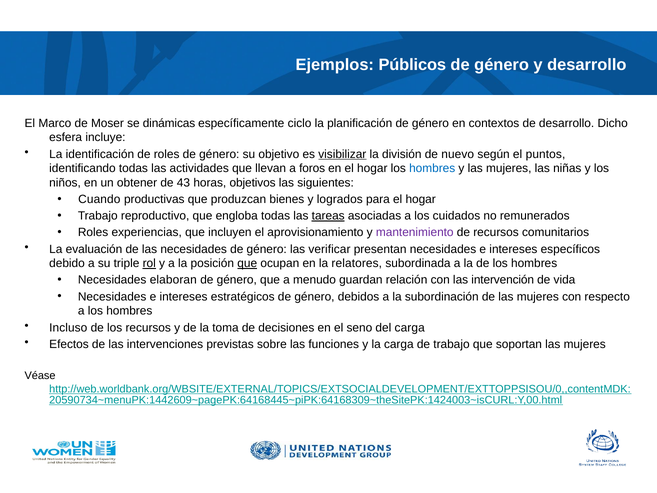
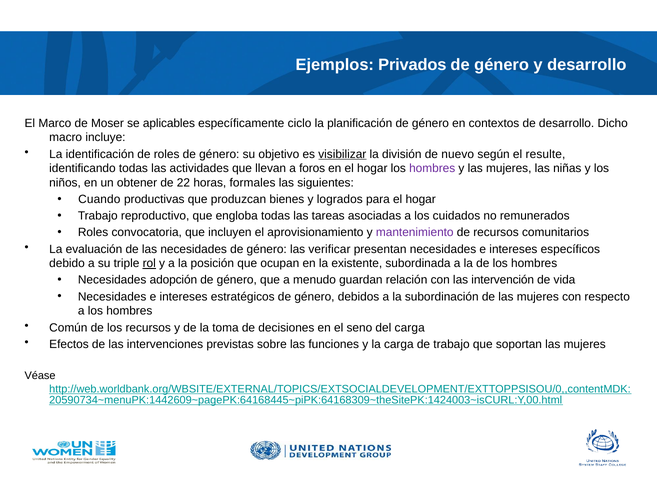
Públicos: Públicos -> Privados (412, 65)
dinámicas: dinámicas -> aplicables (169, 123)
esfera: esfera -> macro (66, 137)
puntos: puntos -> resulte (545, 154)
hombres colour: blue -> purple (432, 168)
43: 43 -> 22 (183, 183)
objetivos: objetivos -> formales (253, 183)
tareas underline: present -> none (328, 216)
experiencias: experiencias -> convocatoria (147, 232)
que underline: present -> none (247, 263)
relatores: relatores -> existente (357, 263)
elaboran: elaboran -> adopción (173, 280)
Incluso: Incluso -> Común (68, 327)
